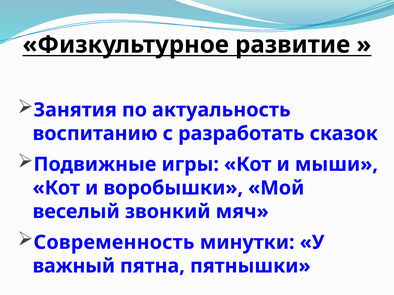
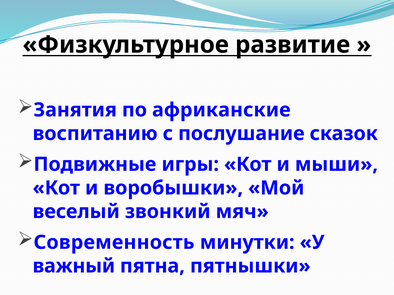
актуальность: актуальность -> африканские (221, 110)
разработать: разработать -> послушание (241, 134)
